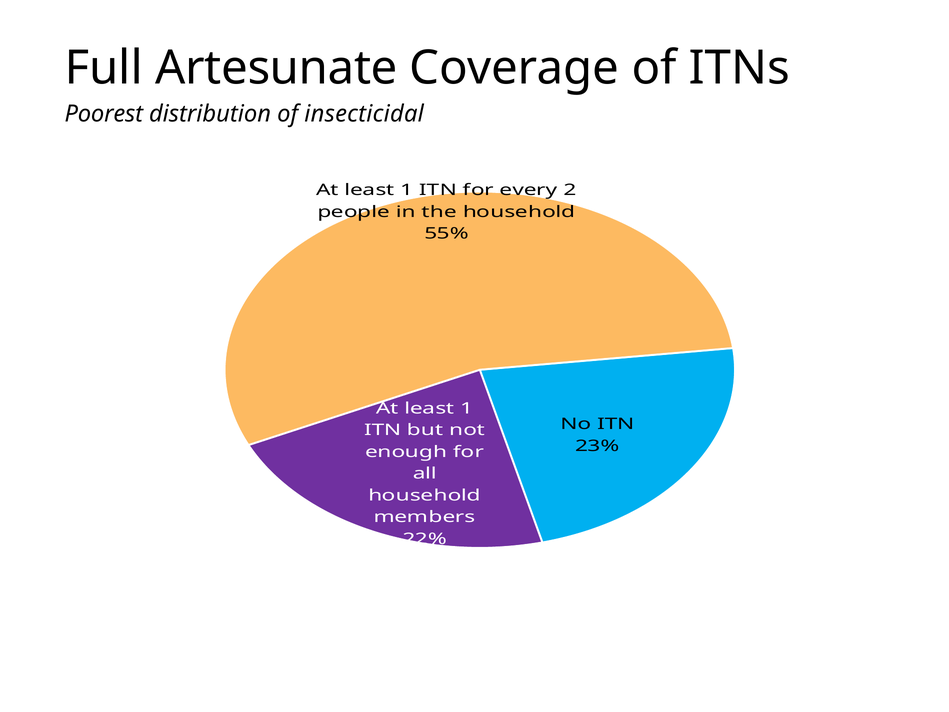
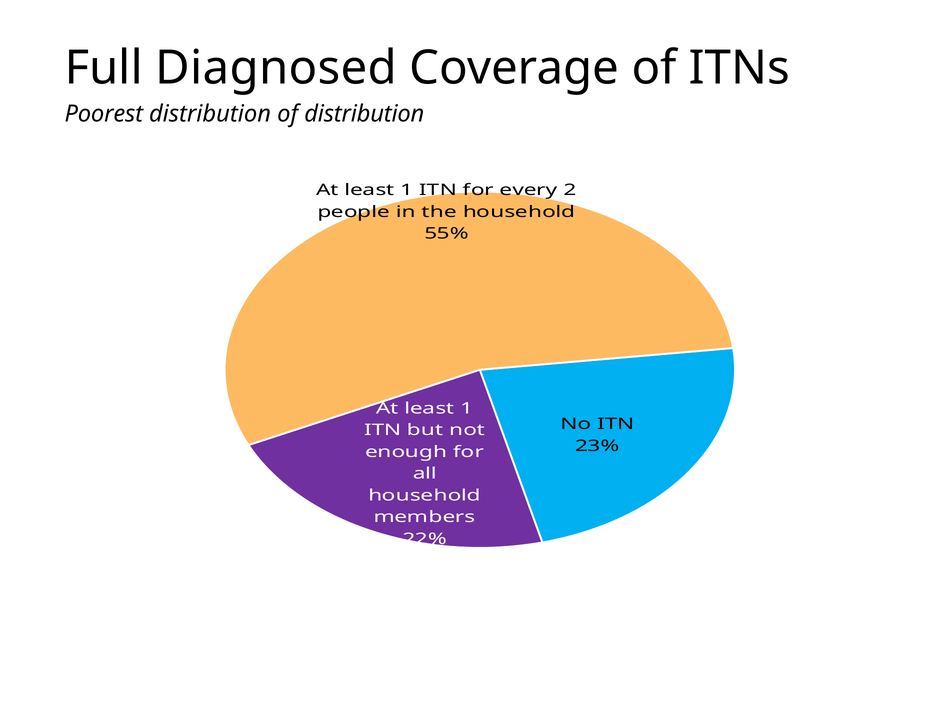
Artesunate: Artesunate -> Diagnosed (276, 68)
of insecticidal: insecticidal -> distribution (364, 114)
